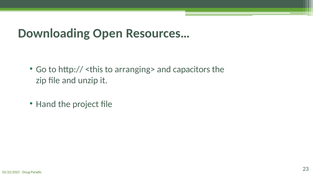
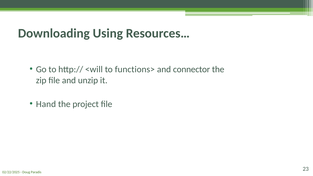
Open: Open -> Using (108, 33)
<this: <this -> <will (94, 69)
arranging>: arranging> -> functions> (135, 69)
capacitors: capacitors -> connector (192, 69)
